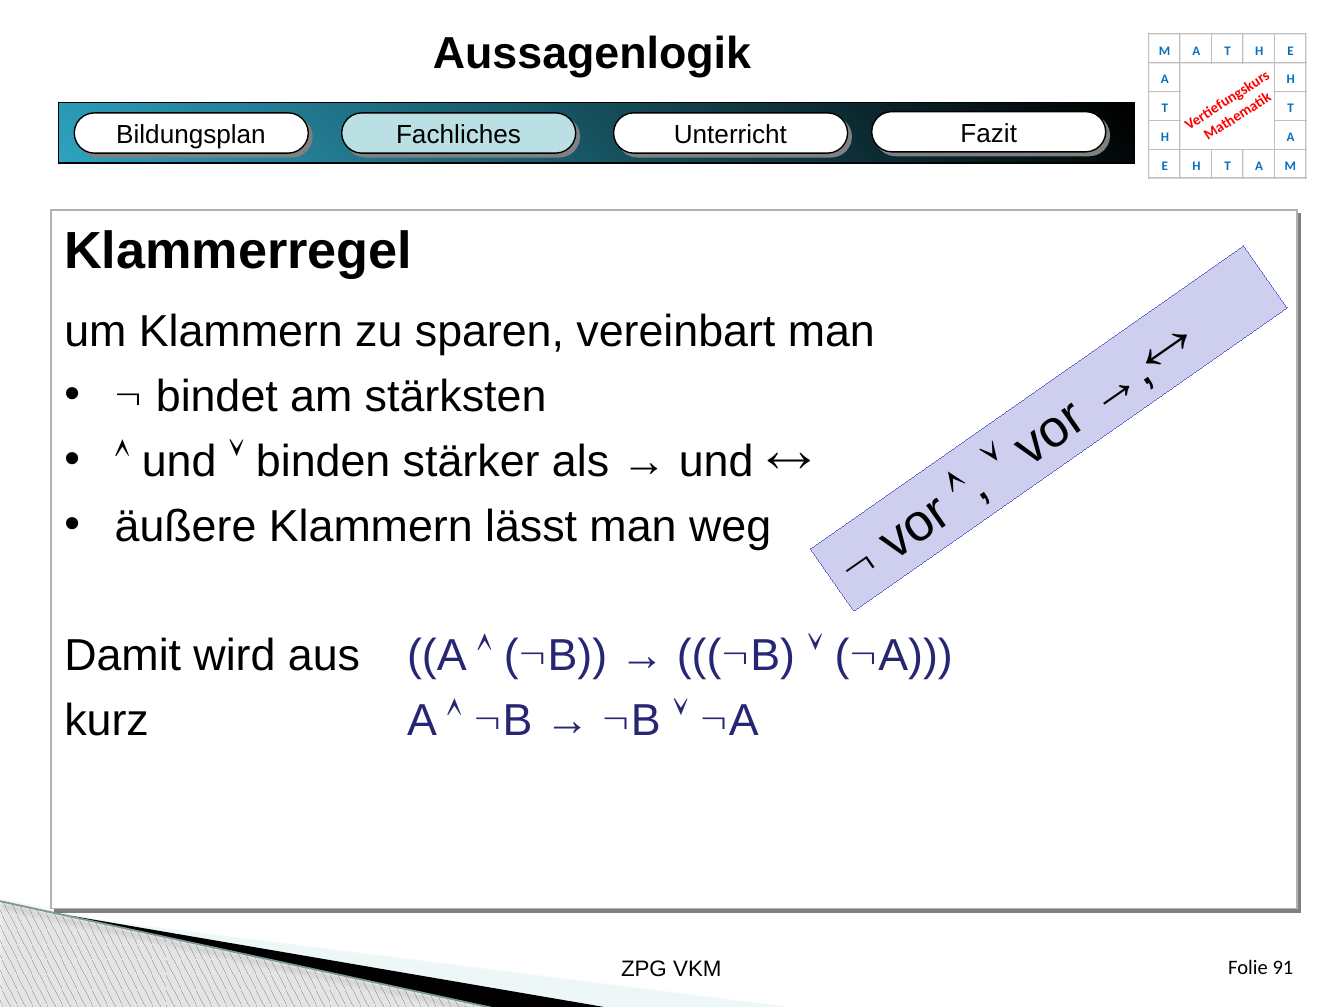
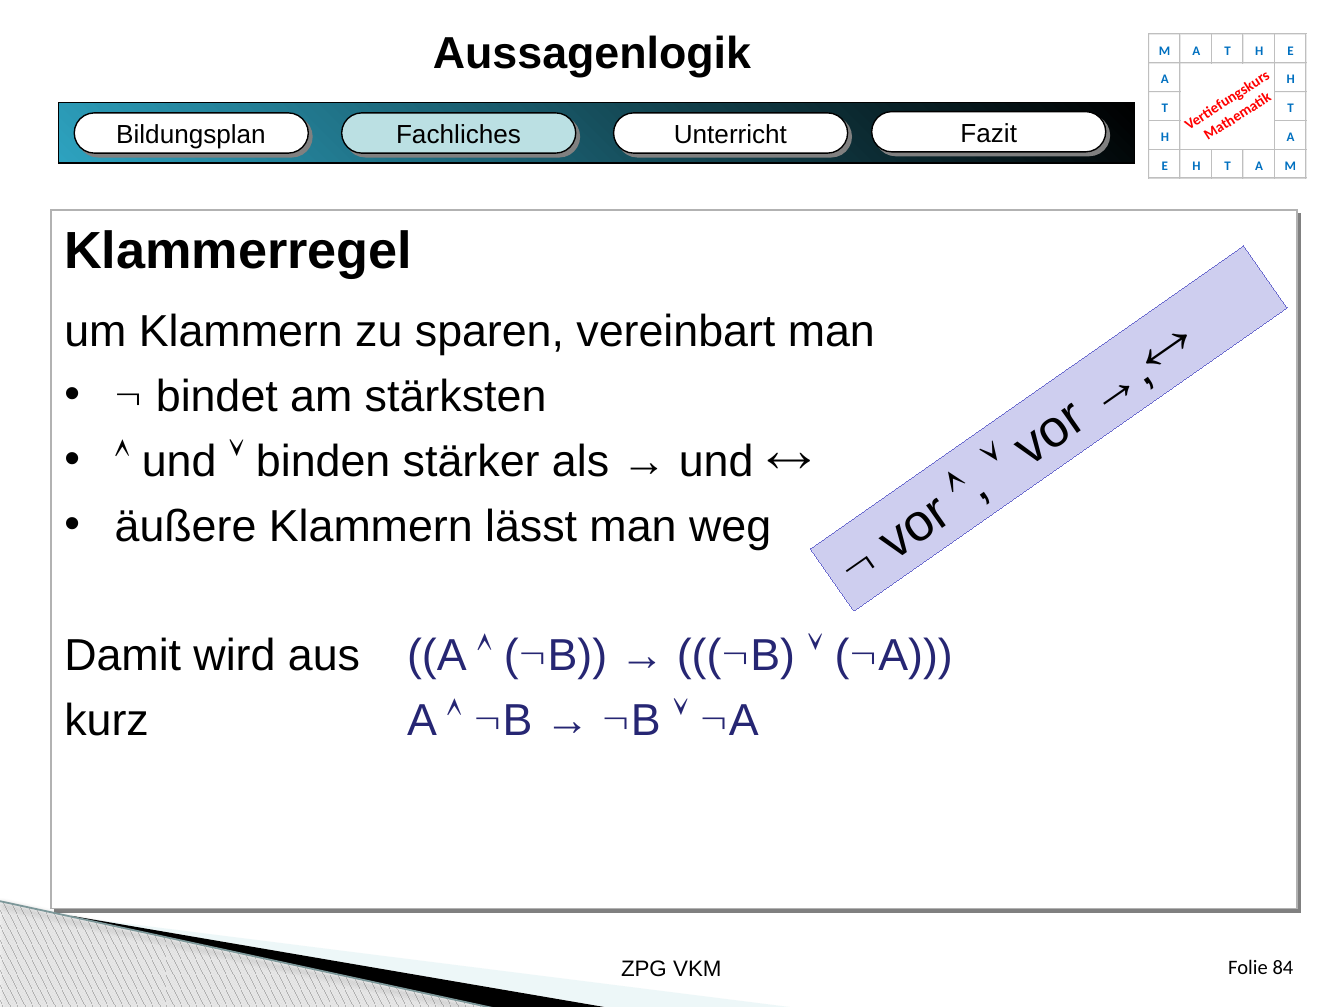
91: 91 -> 84 (1283, 968)
